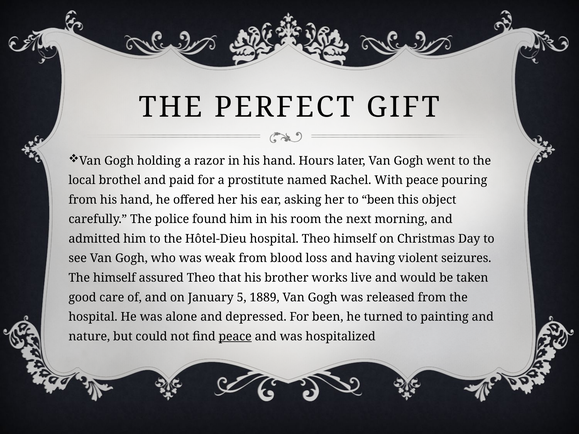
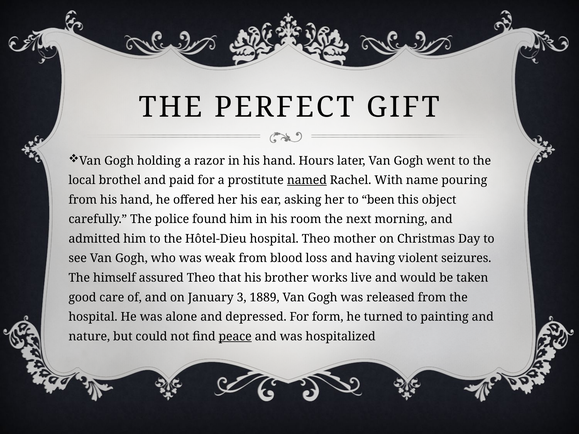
named underline: none -> present (307, 180)
With peace: peace -> name (422, 180)
Theo himself: himself -> mother (355, 239)
5: 5 -> 3 (242, 298)
For been: been -> form (328, 317)
